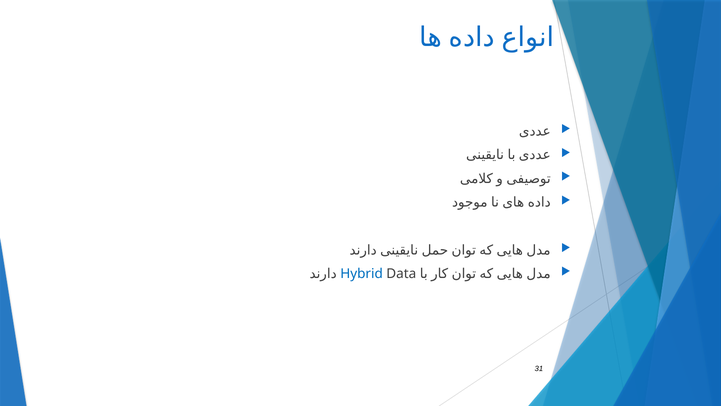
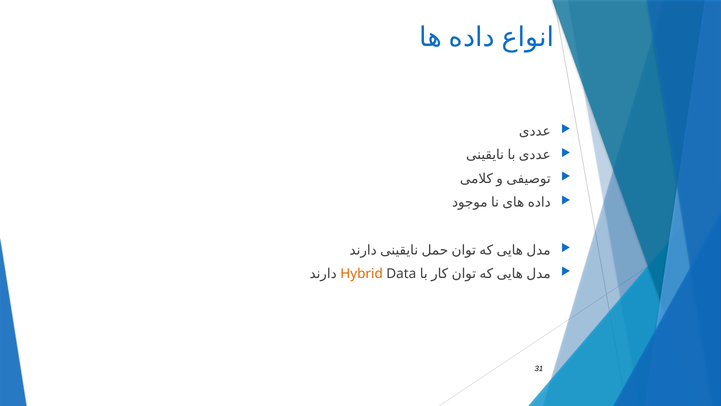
Hybrid colour: blue -> orange (362, 274)
